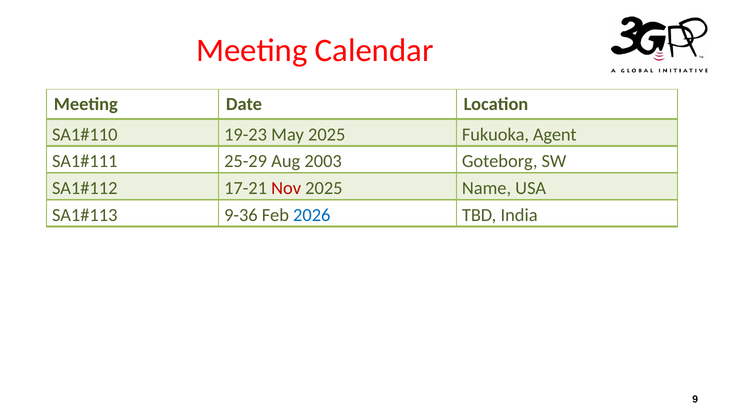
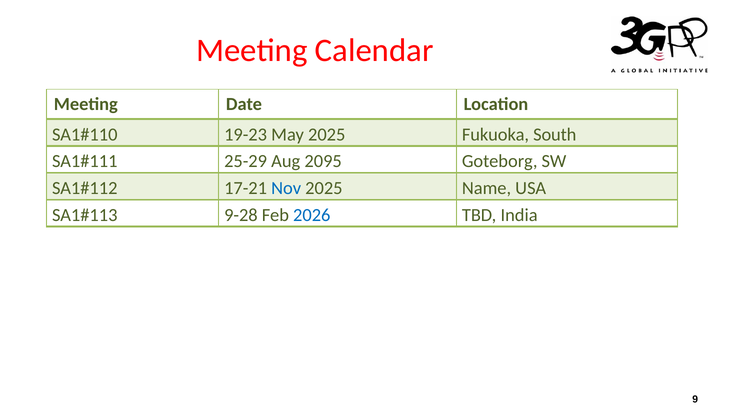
Agent: Agent -> South (555, 135)
2003: 2003 -> 2095 (323, 161)
Nov colour: red -> blue (286, 188)
9-36: 9-36 -> 9-28 (241, 215)
